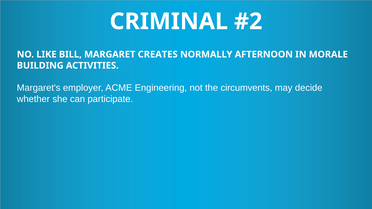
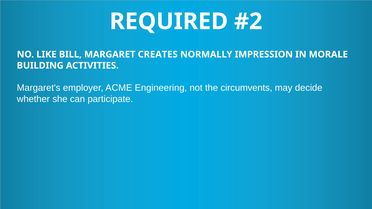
CRIMINAL: CRIMINAL -> REQUIRED (169, 21)
AFTERNOON: AFTERNOON -> IMPRESSION (264, 54)
